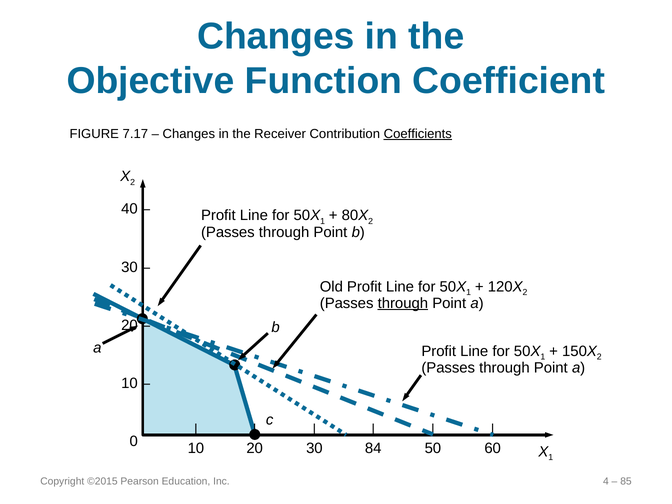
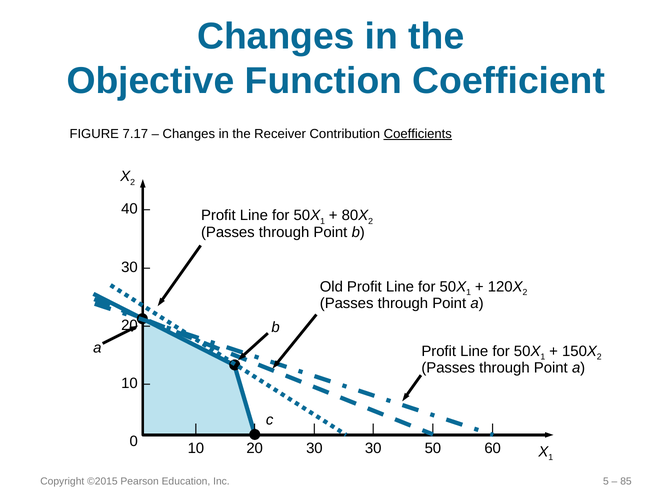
through underline: present -> none (403, 303)
30 84: 84 -> 30 (373, 448)
4: 4 -> 5 (606, 481)
